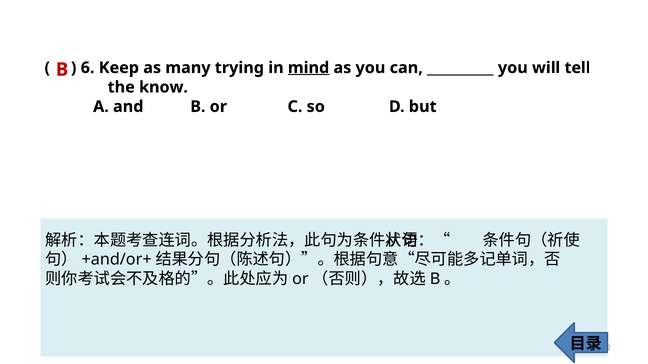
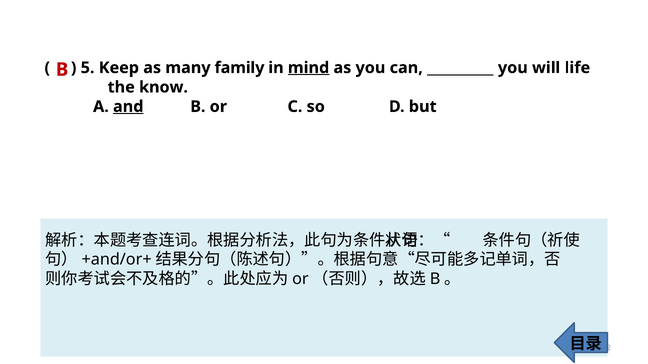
6: 6 -> 5 (88, 68)
trying: trying -> family (240, 68)
tell: tell -> life (577, 68)
and underline: none -> present (128, 107)
